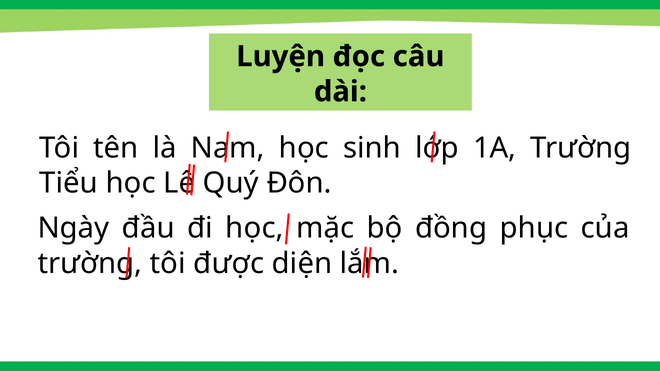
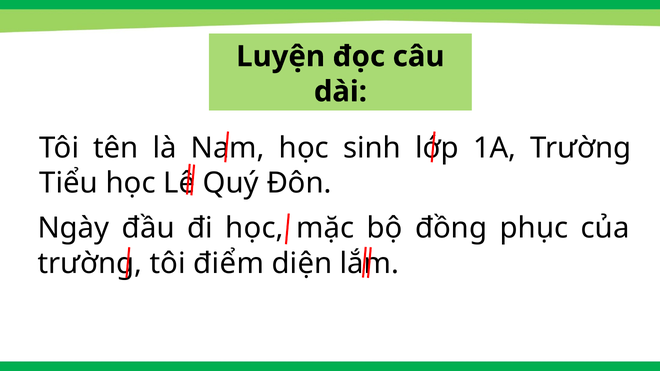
được: được -> điểm (229, 264)
